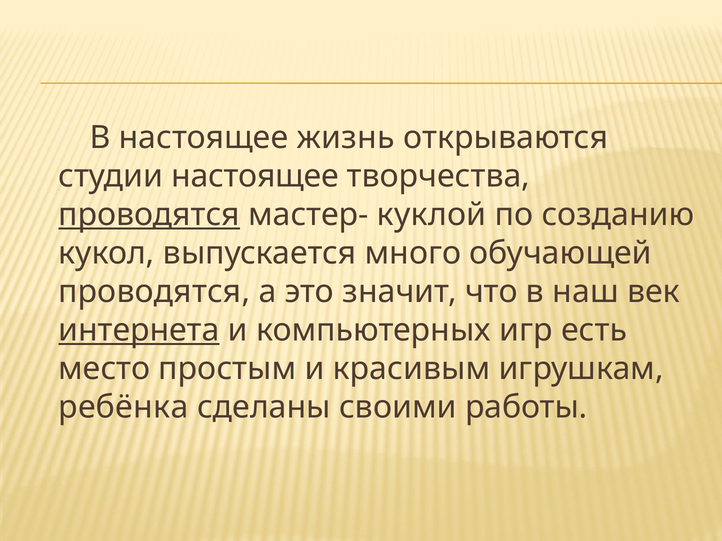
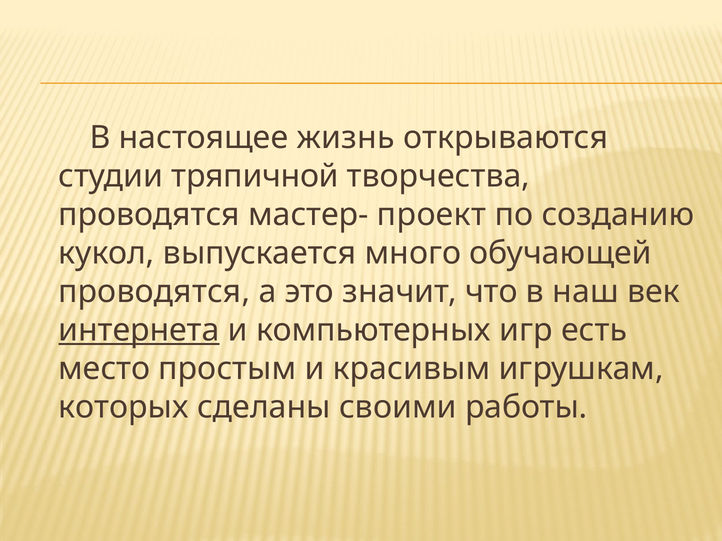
студии настоящее: настоящее -> тряпичной (255, 176)
проводятся underline: present -> none (149, 215)
куклой: куклой -> проект (432, 215)
ребёнка: ребёнка -> которых (123, 407)
